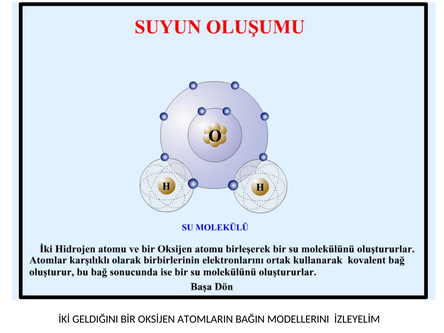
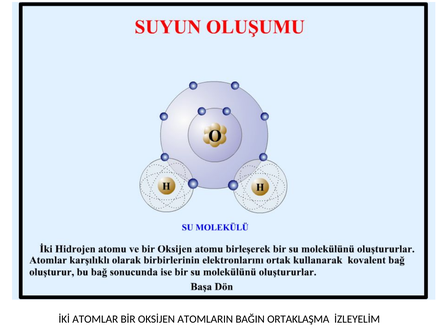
GELDIĞINI: GELDIĞINI -> ATOMLAR (95, 319)
MODELLERINI: MODELLERINI -> ORTAKLAŞMA (298, 319)
